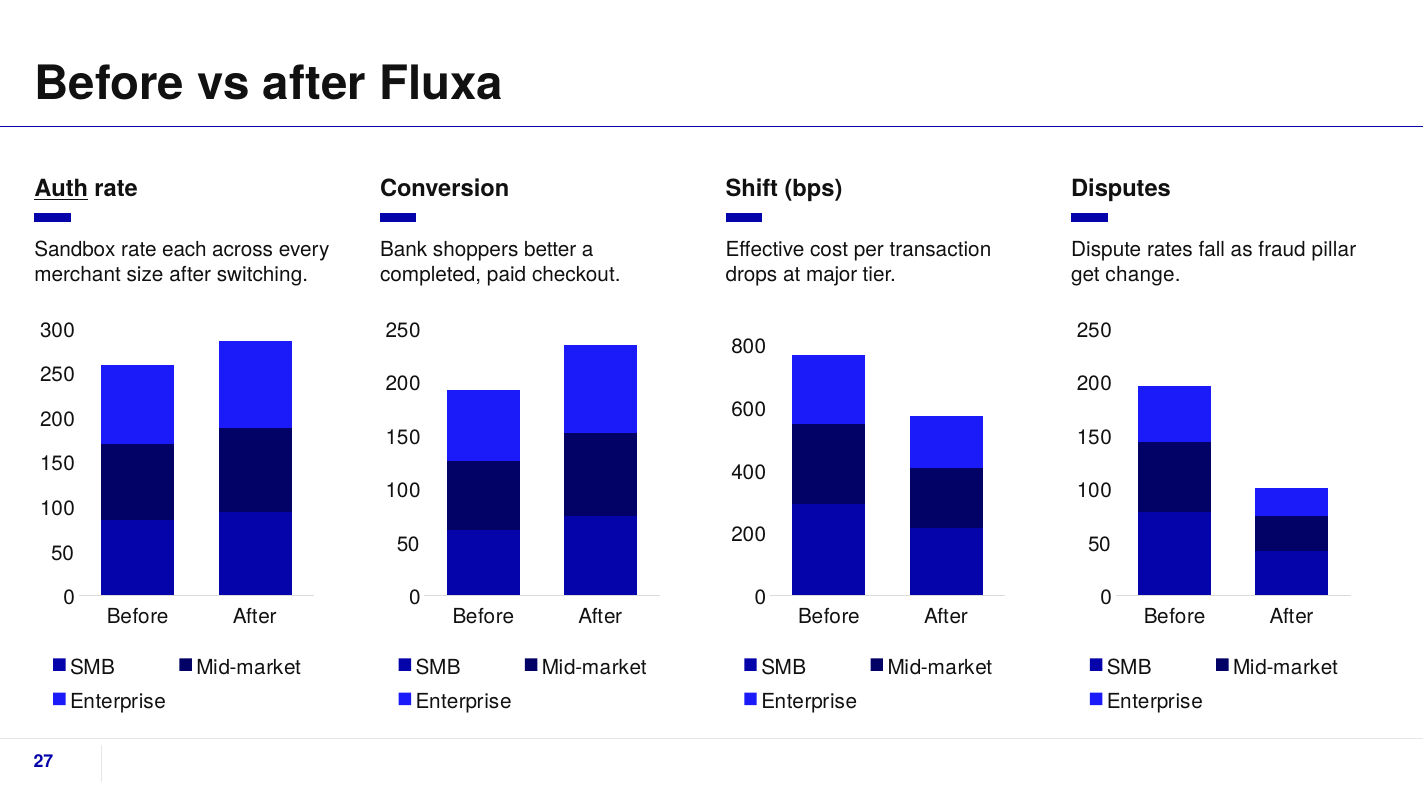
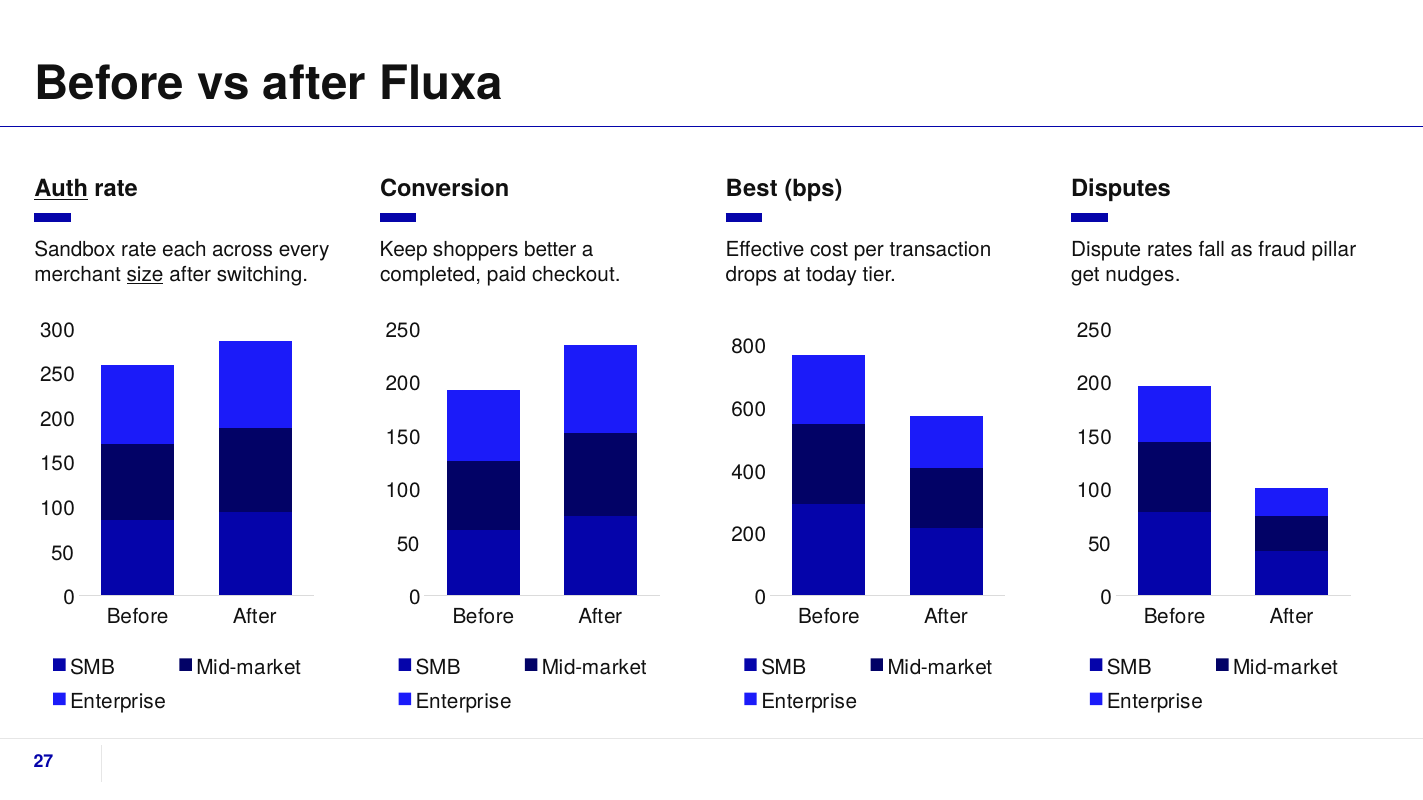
Shift: Shift -> Best (752, 189)
Bank: Bank -> Keep (404, 250)
size underline: none -> present (145, 274)
major: major -> today (832, 274)
change: change -> nudges (1143, 274)
